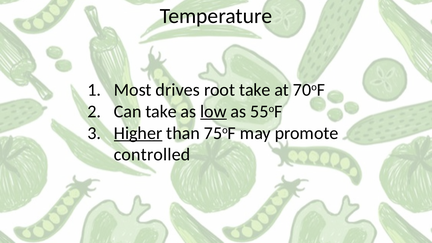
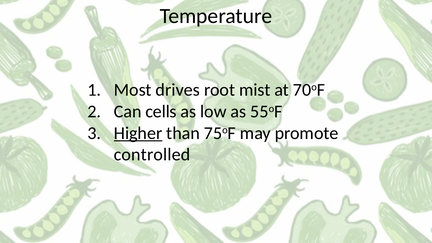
root take: take -> mist (255, 90)
Can take: take -> cells (161, 111)
low underline: present -> none (213, 111)
